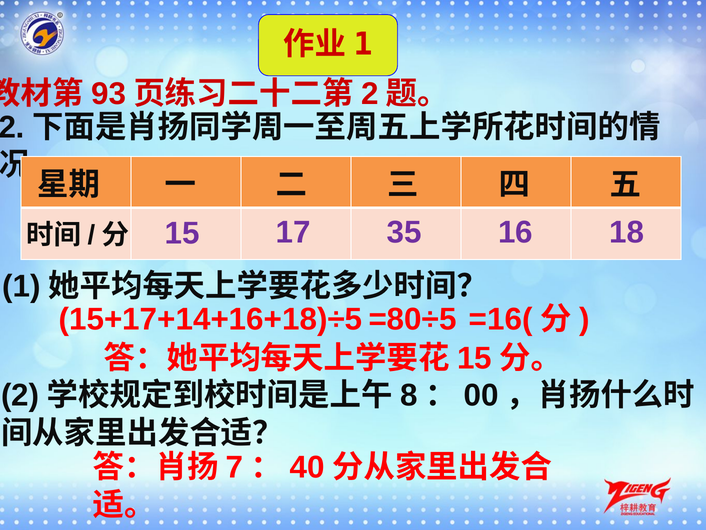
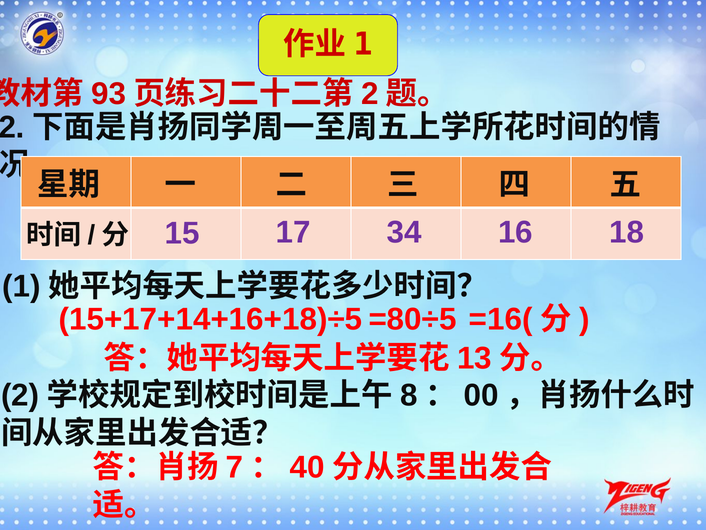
35: 35 -> 34 (404, 232)
15: 15 -> 13 (474, 358)
